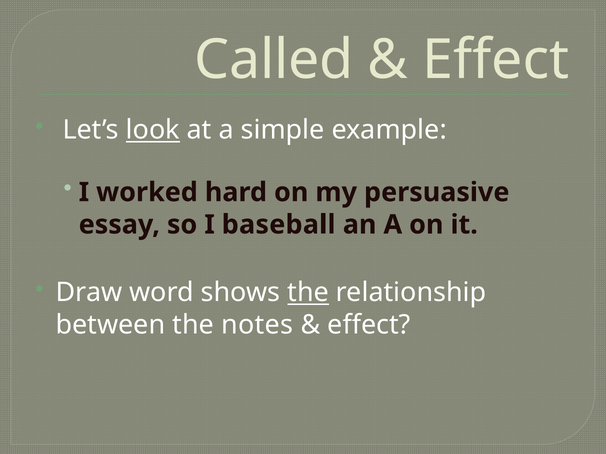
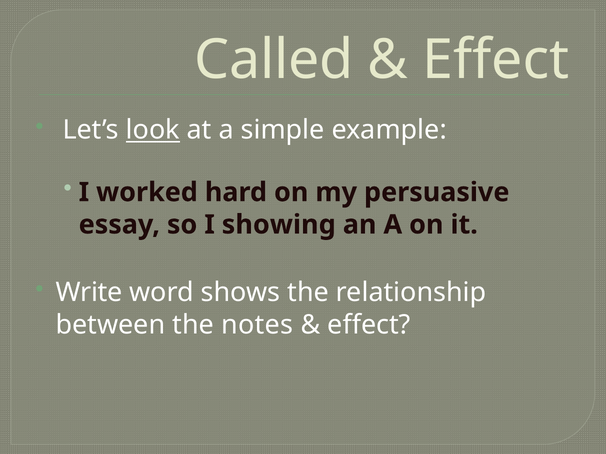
baseball: baseball -> showing (279, 225)
Draw: Draw -> Write (89, 293)
the underline: present -> none (308, 293)
